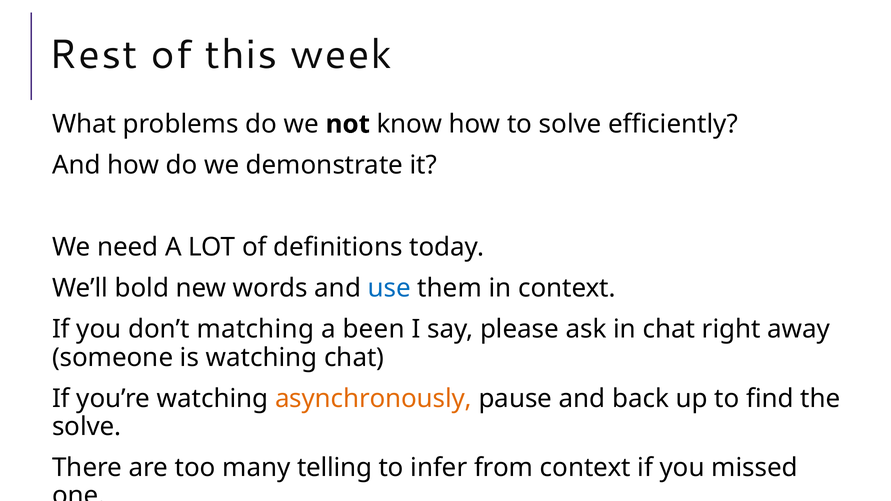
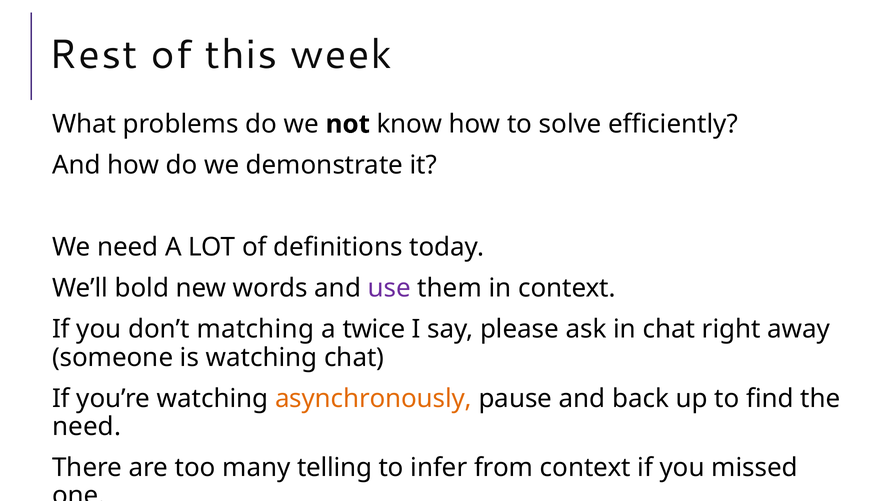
use colour: blue -> purple (389, 288)
been: been -> twice (374, 330)
solve: solve -> need (87, 427)
